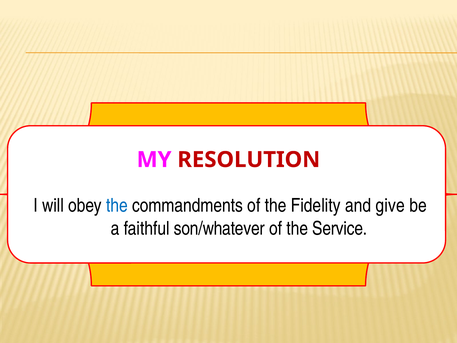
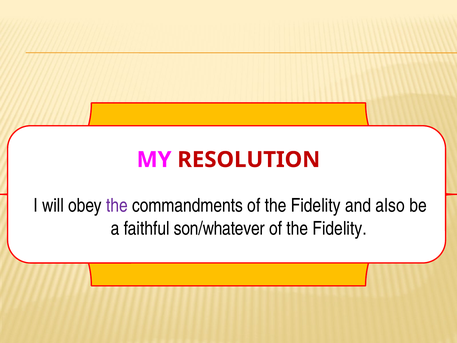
the colour: blue -> purple (117, 205)
give: give -> also (390, 205)
Service: Service -> Fidelity (340, 228)
